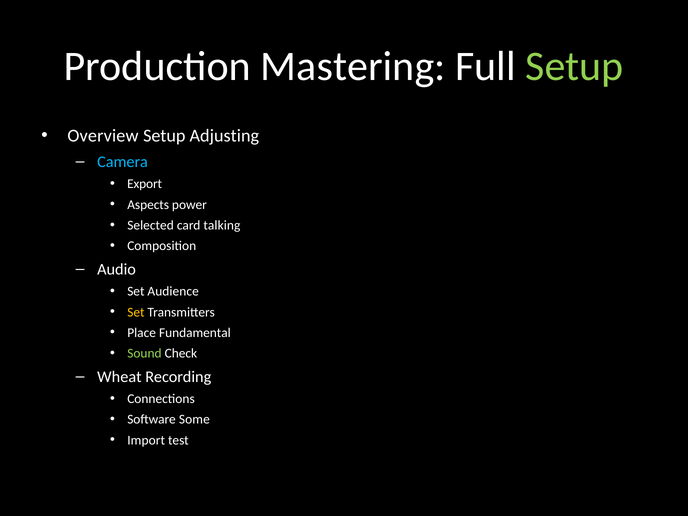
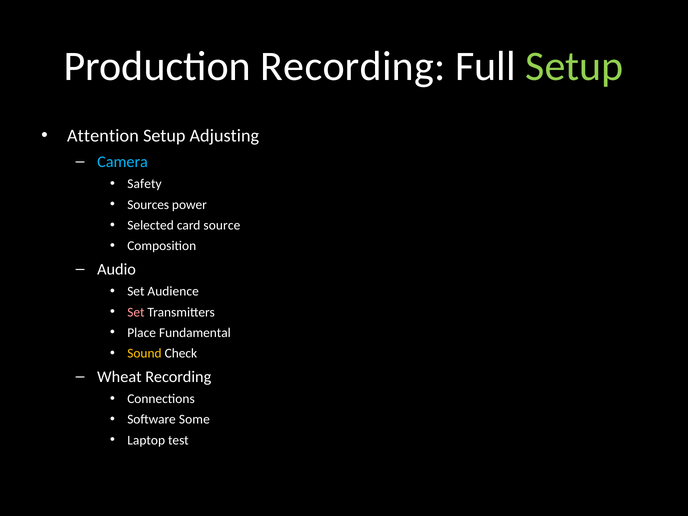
Production Mastering: Mastering -> Recording (353, 67)
Overview: Overview -> Attention (103, 136)
Export: Export -> Safety (144, 184)
Aspects: Aspects -> Sources (148, 205)
talking: talking -> source (222, 225)
Set colour: yellow -> pink (136, 312)
Sound colour: light green -> yellow (144, 353)
Import: Import -> Laptop (146, 440)
